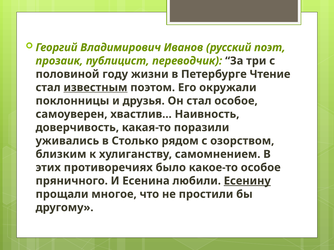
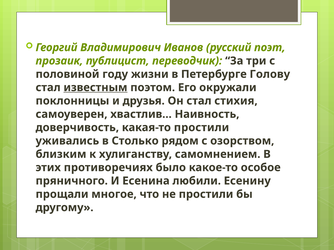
Чтение: Чтение -> Голову (270, 74)
стал особое: особое -> стихия (236, 101)
какая-то поразили: поразили -> простили (202, 128)
Есенину underline: present -> none (247, 181)
